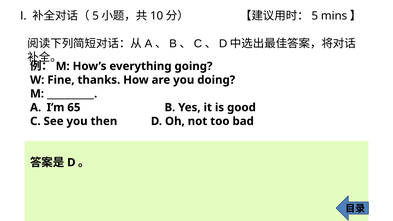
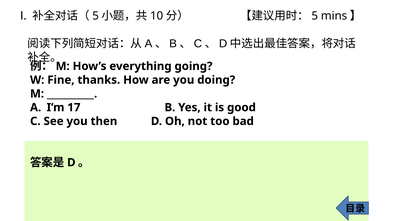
65: 65 -> 17 (74, 107)
